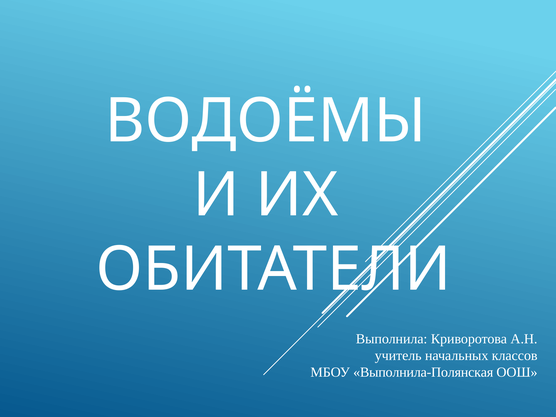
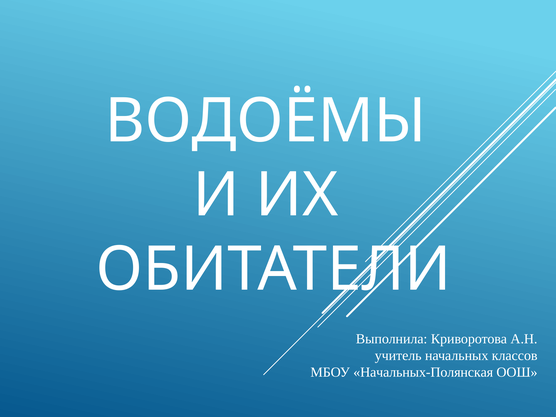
Выполнила-Полянская: Выполнила-Полянская -> Начальных-Полянская (423, 372)
